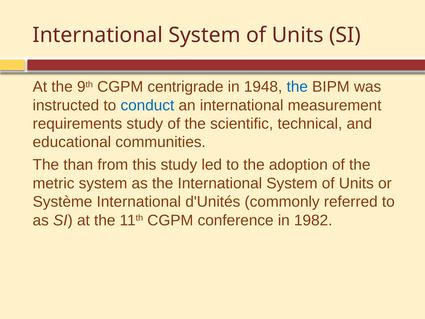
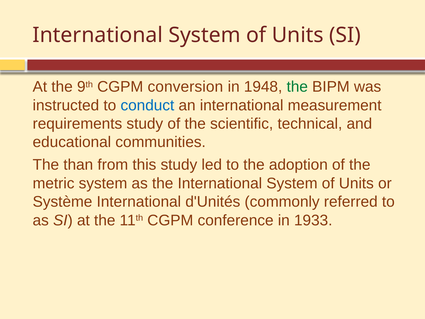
centrigrade: centrigrade -> conversion (185, 87)
the colour: blue -> green (297, 87)
1982: 1982 -> 1933 (313, 220)
